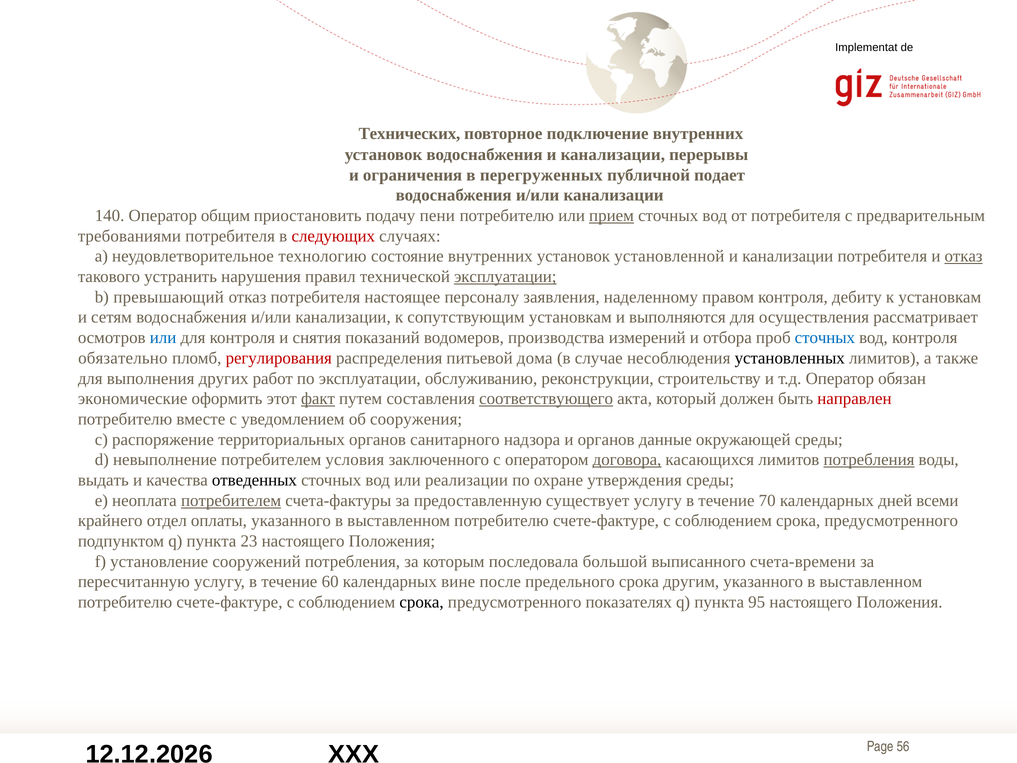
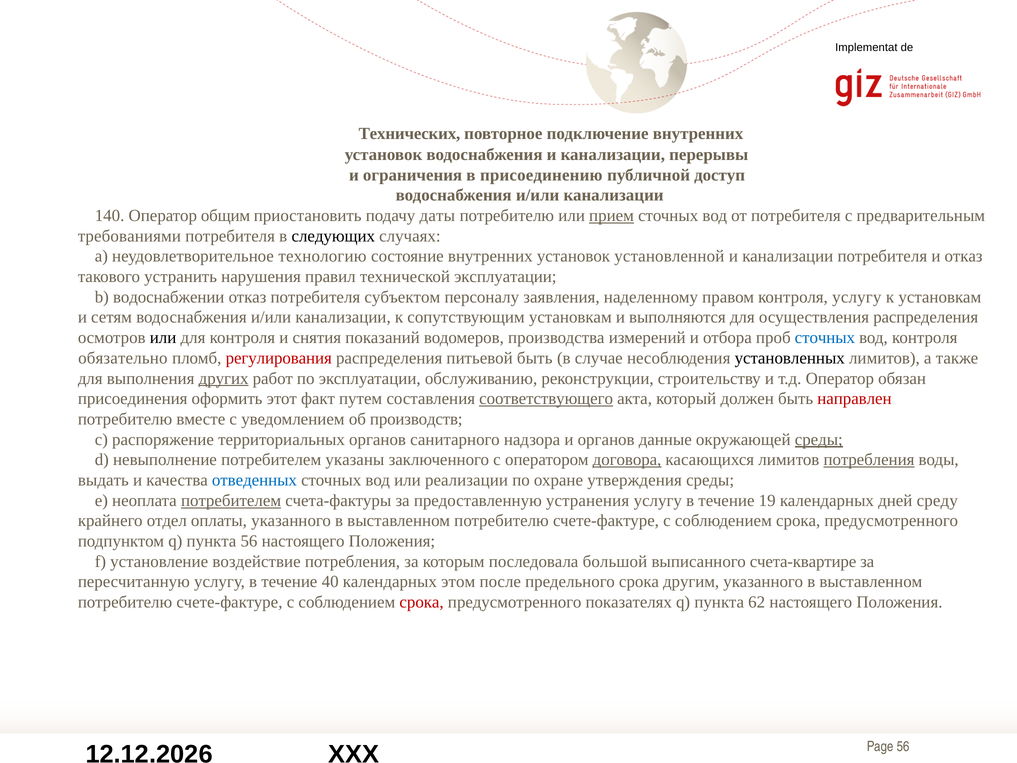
перегруженных: перегруженных -> присоединению (541, 175)
подает: подает -> доступ (720, 175)
пени: пени -> даты (437, 216)
следующих colour: red -> black (333, 236)
отказ underline: present -> none (964, 256)
эксплуатации underline: present -> none (505, 277)
превышающий: превышающий -> водоснабжении (169, 297)
настоящее: настоящее -> субъектом (402, 297)
контроля дебиту: дебиту -> услугу (857, 297)
осуществления рассматривает: рассматривает -> распределения (926, 317)
или colour: blue -> black (163, 338)
питьевой дома: дома -> быть (535, 358)
других underline: none -> present (224, 378)
экономические: экономические -> присоединения (133, 399)
факт underline: present -> none (318, 399)
сооружения: сооружения -> производств (416, 419)
среды underline: none -> present (819, 439)
условия: условия -> указаны (355, 460)
отведенных colour: black -> blue (254, 480)
существует: существует -> устранения (588, 500)
70: 70 -> 19 (767, 500)
всеми: всеми -> среду (937, 500)
пункта 23: 23 -> 56 (249, 541)
сооружений: сооружений -> воздействие (257, 561)
счета-времени: счета-времени -> счета-квартире (803, 561)
60: 60 -> 40 (330, 582)
вине: вине -> этом (458, 582)
срока colour: black -> red (422, 602)
95: 95 -> 62 (757, 602)
